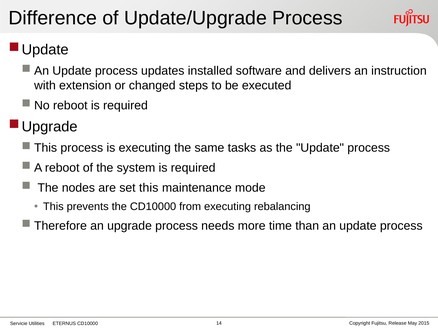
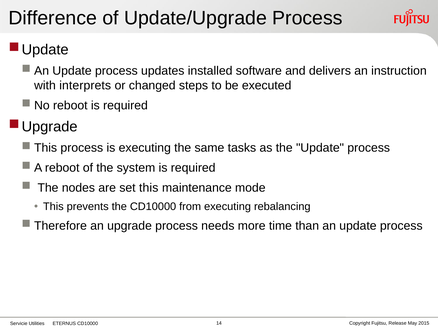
extension: extension -> interprets (85, 86)
